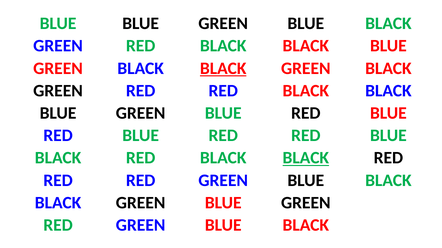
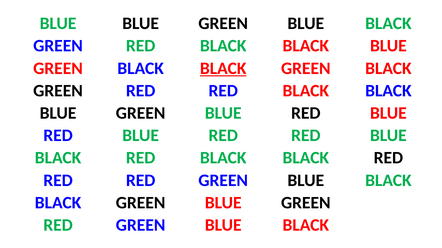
BLACK underline: present -> none (306, 158)
